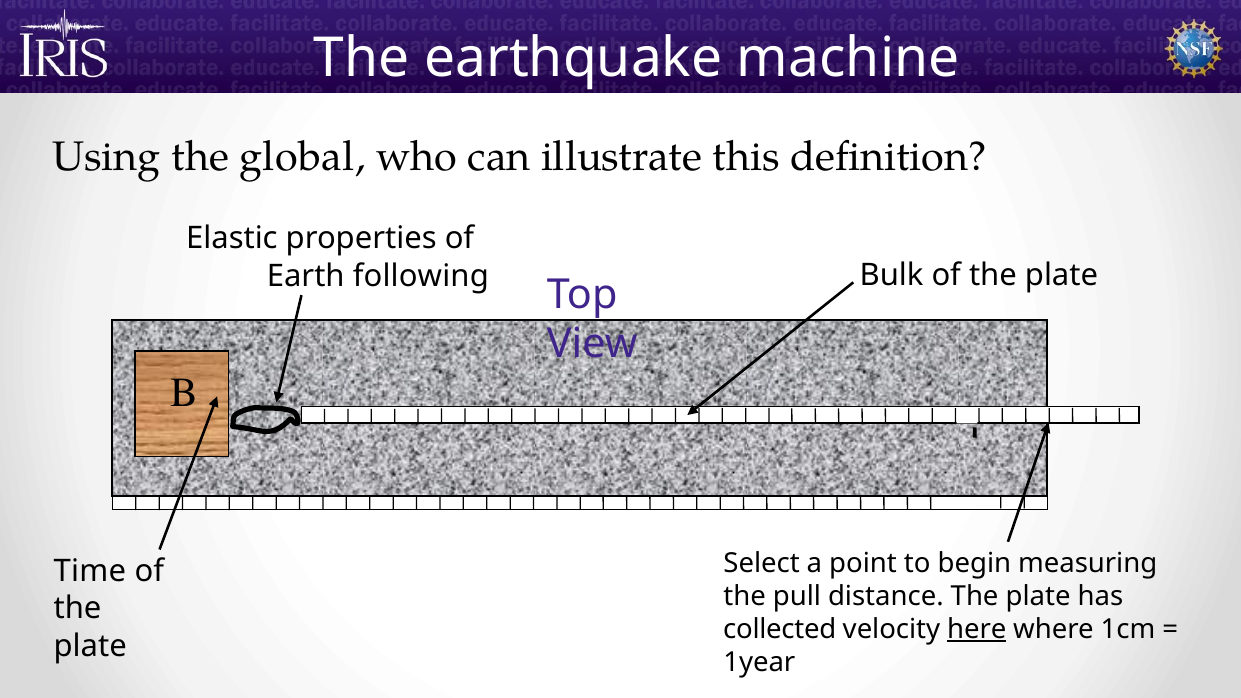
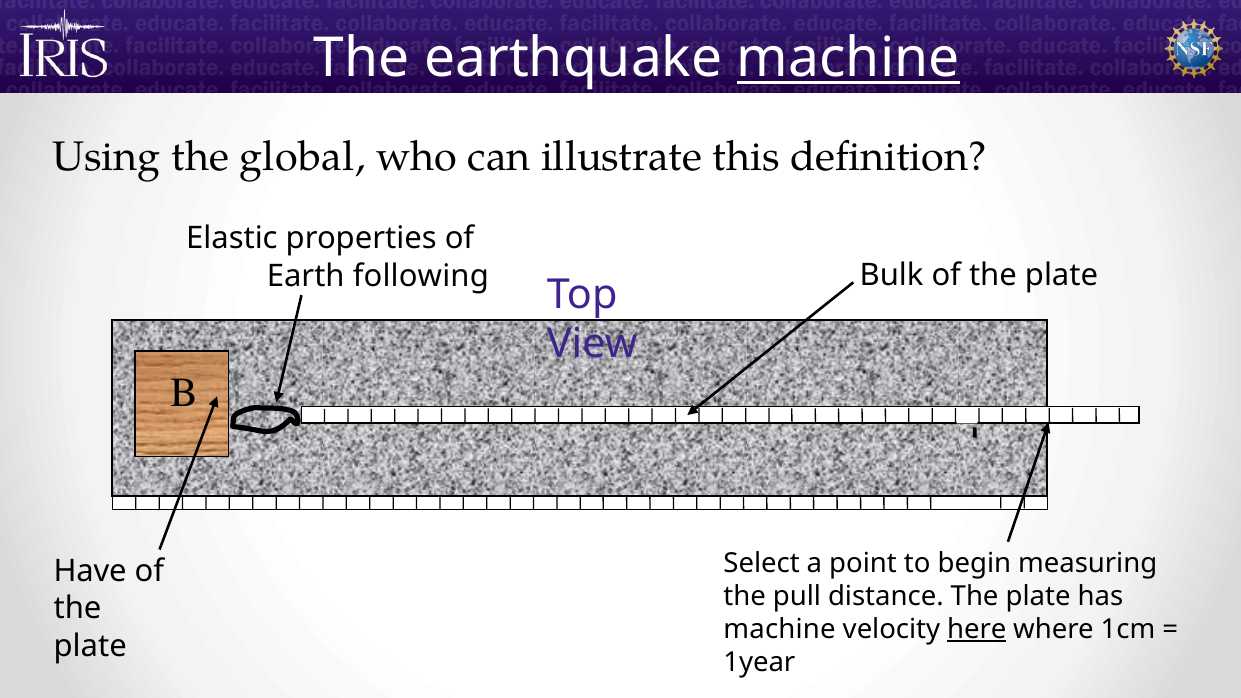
machine underline: none -> present (848, 59)
Time: Time -> Have (90, 571)
collected: collected -> machine (780, 629)
